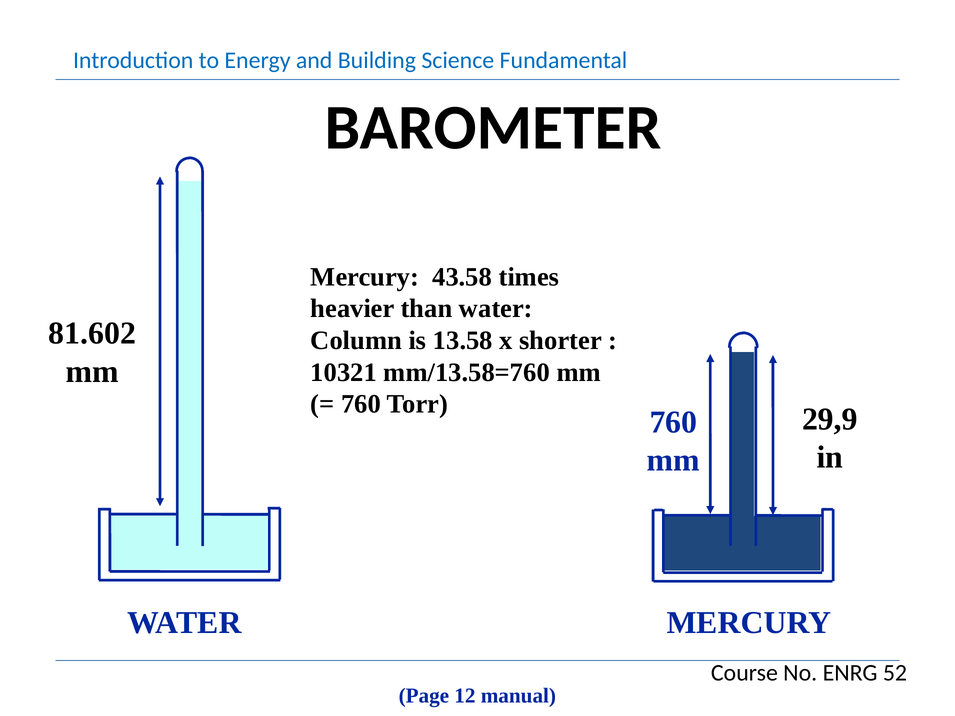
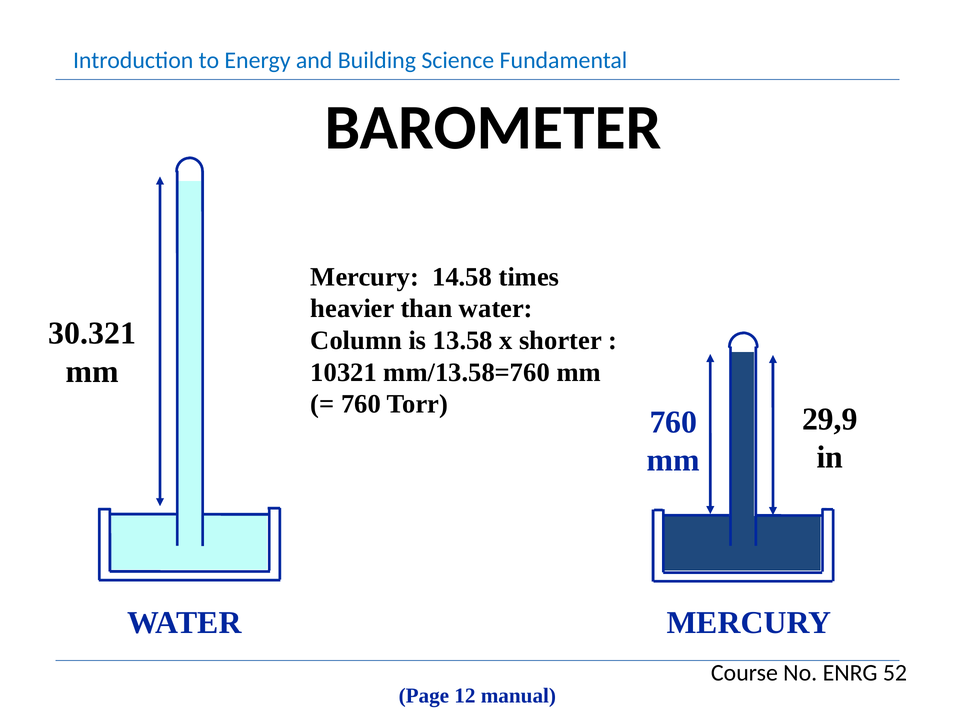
43.58: 43.58 -> 14.58 (462, 277)
81.602: 81.602 -> 30.321 (92, 333)
